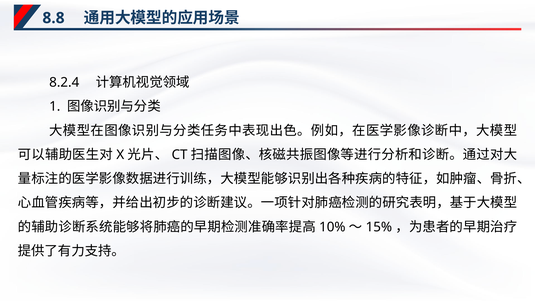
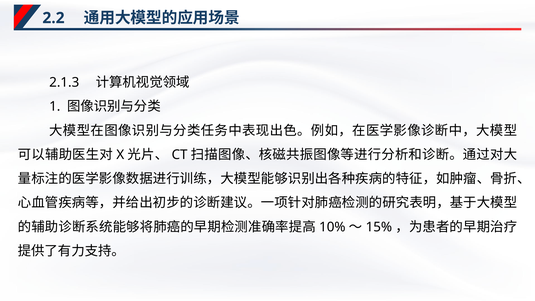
8.8: 8.8 -> 2.2 (53, 18)
8.2.4: 8.2.4 -> 2.1.3 (64, 82)
